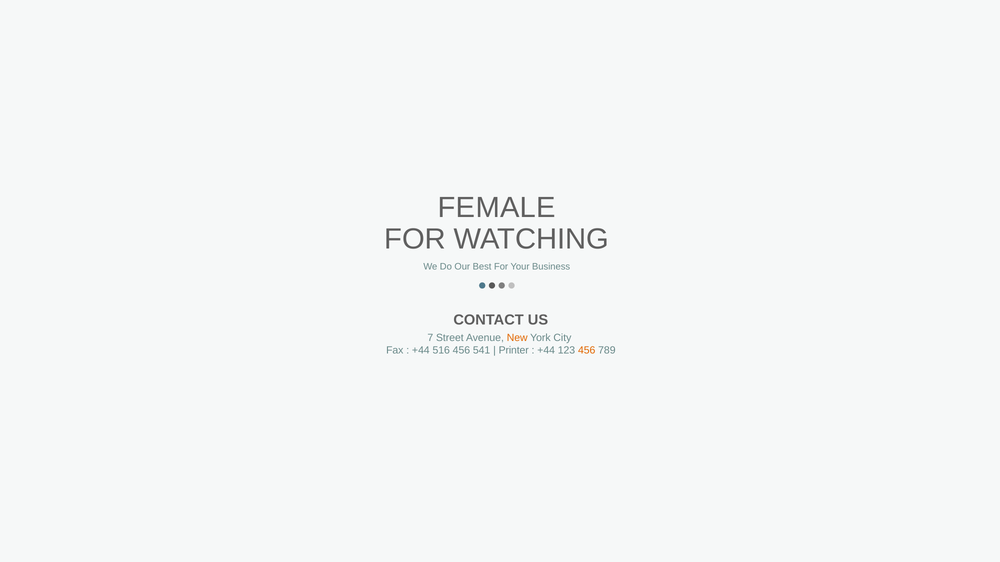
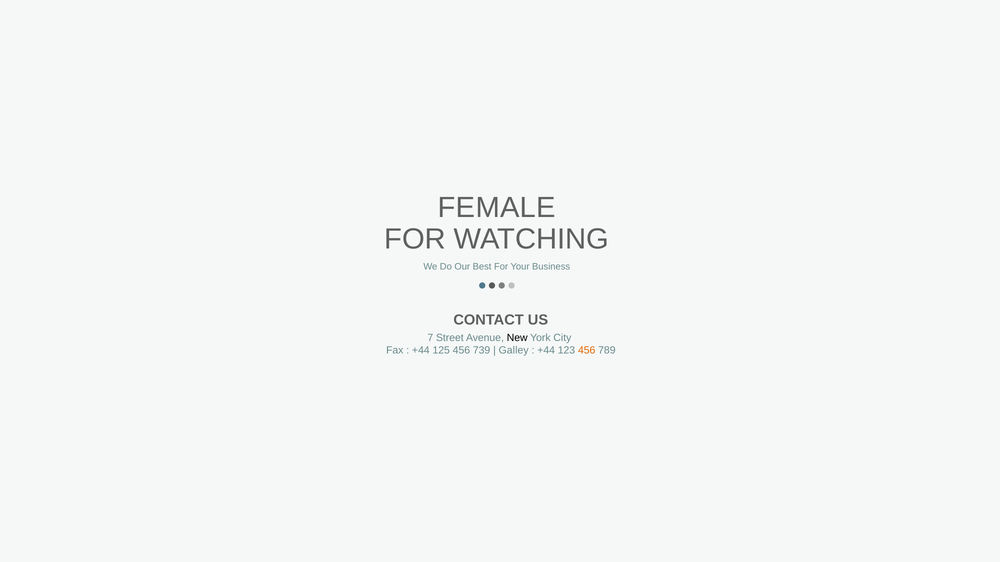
New colour: orange -> black (517, 338)
516: 516 -> 125 (441, 351)
541: 541 -> 739 (482, 351)
Printer: Printer -> Galley (514, 351)
